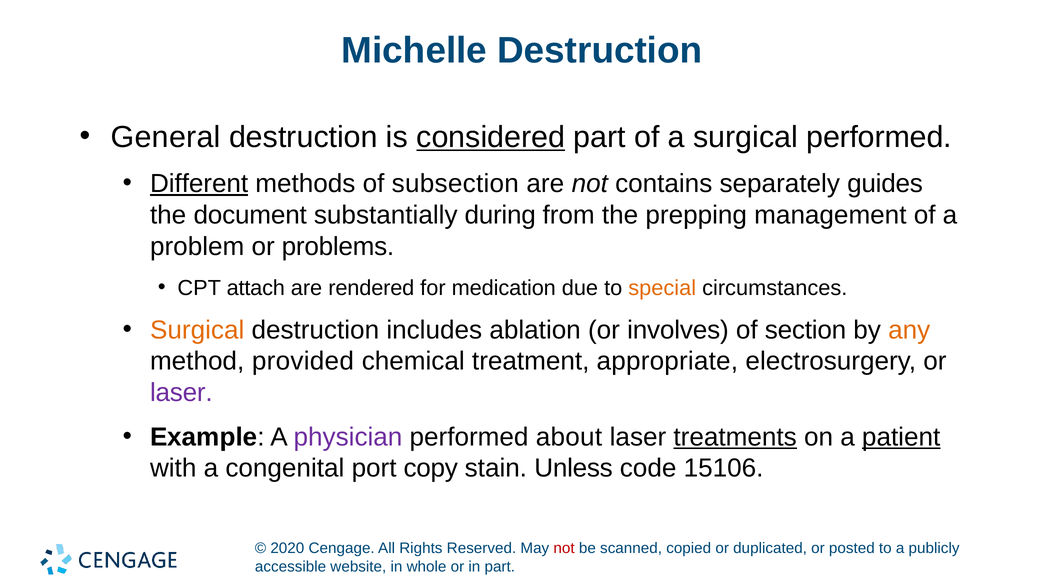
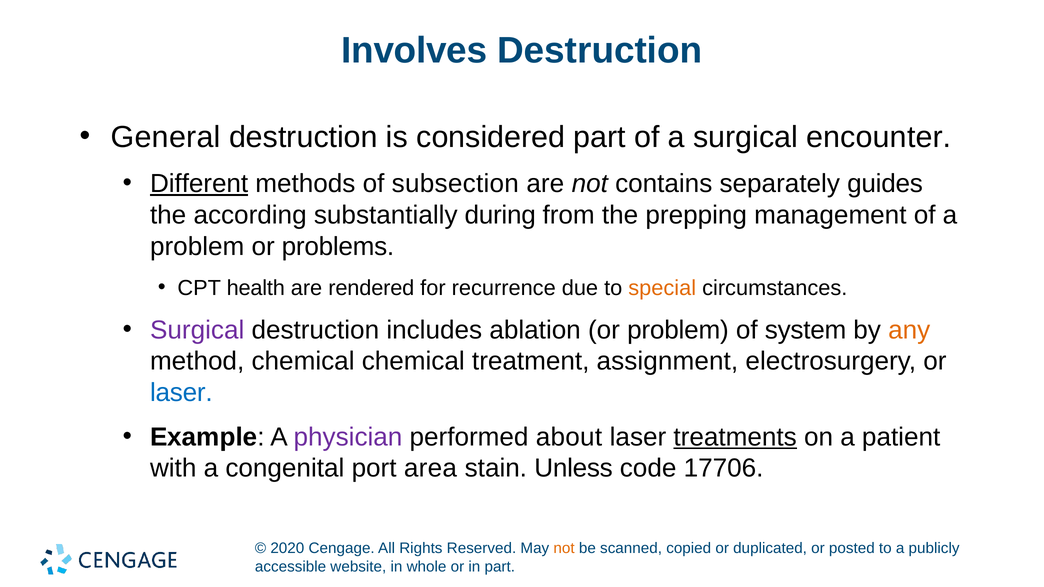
Michelle: Michelle -> Involves (414, 51)
considered underline: present -> none (491, 137)
surgical performed: performed -> encounter (879, 137)
document: document -> according (250, 215)
attach: attach -> health (256, 288)
medication: medication -> recurrence (504, 288)
Surgical colour: orange -> purple (197, 330)
or involves: involves -> problem (678, 330)
section: section -> system (806, 330)
method provided: provided -> chemical (303, 361)
appropriate: appropriate -> assignment (667, 361)
laser colour: purple -> blue (181, 393)
patient underline: present -> none (901, 437)
copy: copy -> area (430, 468)
15106: 15106 -> 17706 (724, 468)
not colour: red -> orange (564, 548)
